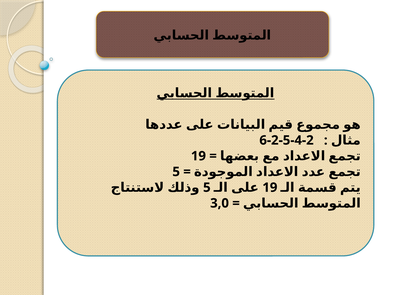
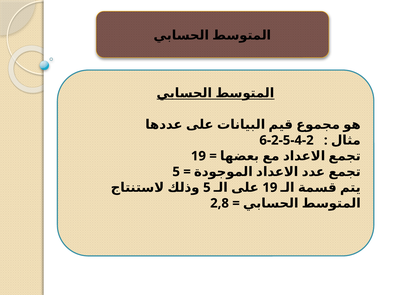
3,0: 3,0 -> 2,8 (220, 204)
